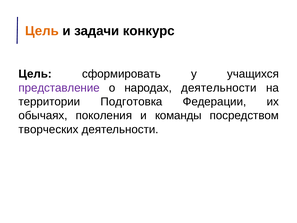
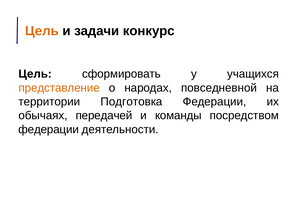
представление colour: purple -> orange (59, 88)
народах деятельности: деятельности -> повседневной (219, 88)
поколения: поколения -> передачей (104, 115)
творческих: творческих -> федерации (49, 129)
